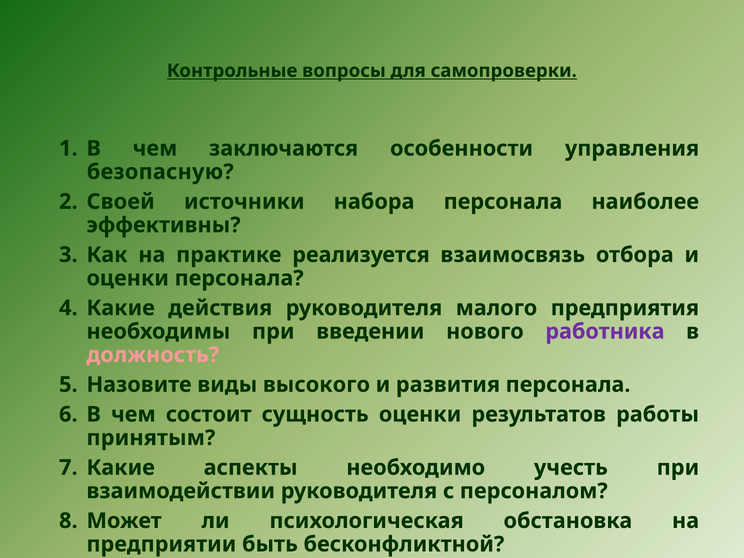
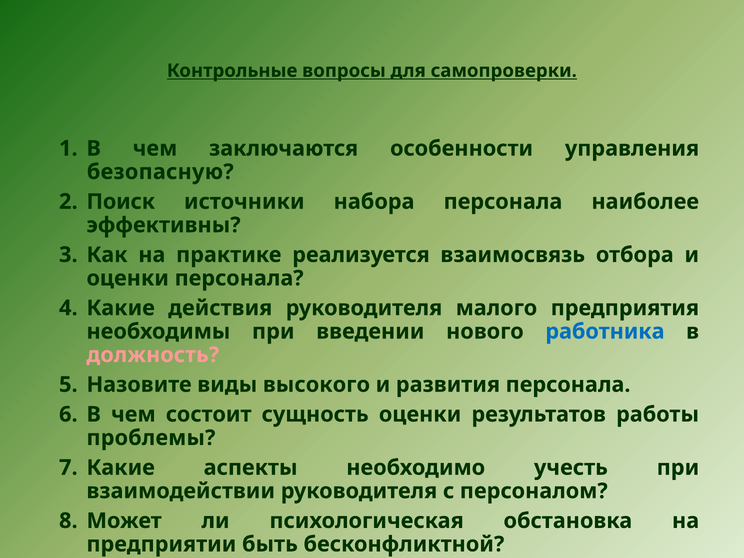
Своей: Своей -> Поиск (121, 202)
работника colour: purple -> blue (605, 331)
принятым: принятым -> проблемы (151, 438)
